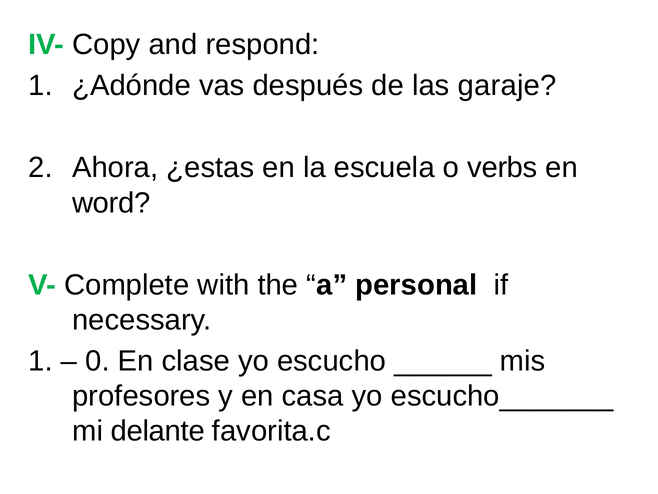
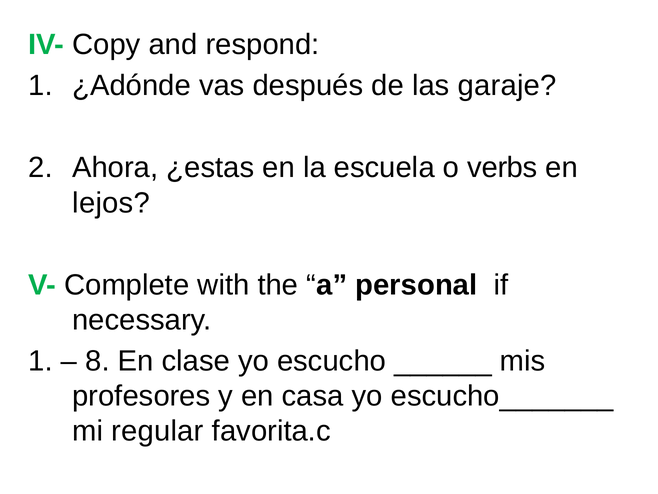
word: word -> lejos (111, 203)
0: 0 -> 8 (97, 361)
delante: delante -> regular (157, 431)
